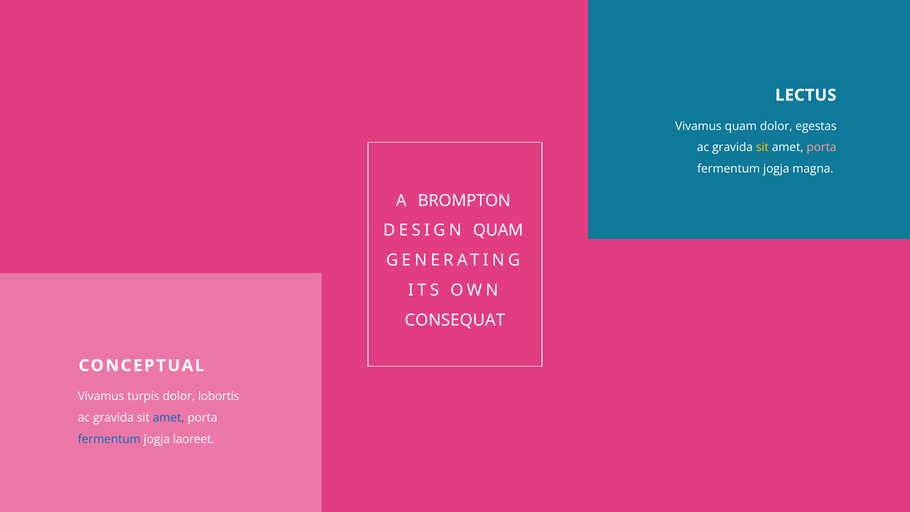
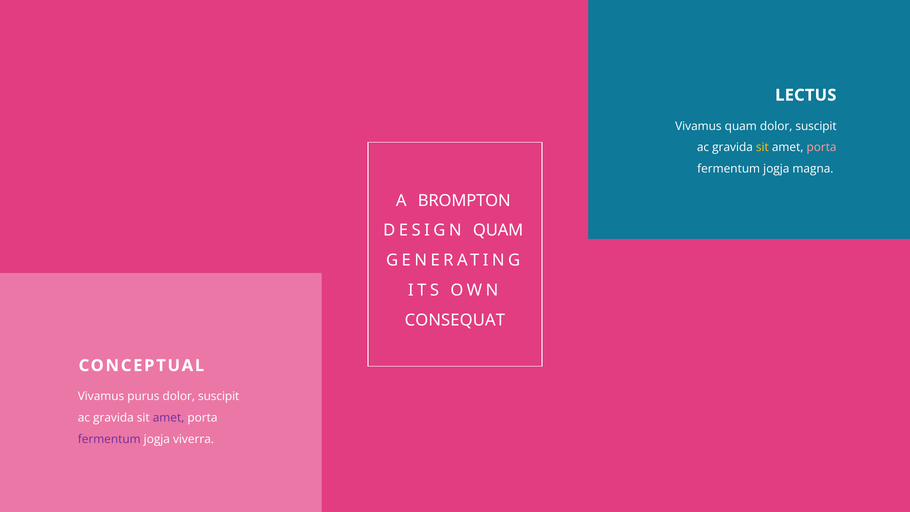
quam dolor egestas: egestas -> suscipit (816, 126)
turpis: turpis -> purus (143, 396)
lobortis: lobortis -> suscipit (219, 396)
amet colour: blue -> purple (169, 418)
fermentum colour: blue -> purple (109, 439)
laoreet: laoreet -> viverra (193, 439)
